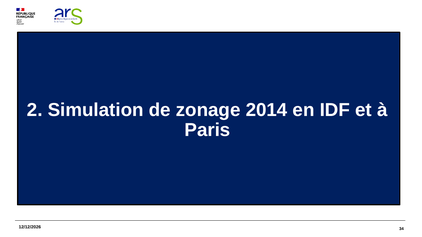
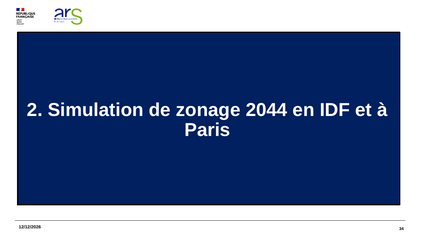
2014: 2014 -> 2044 (267, 110)
